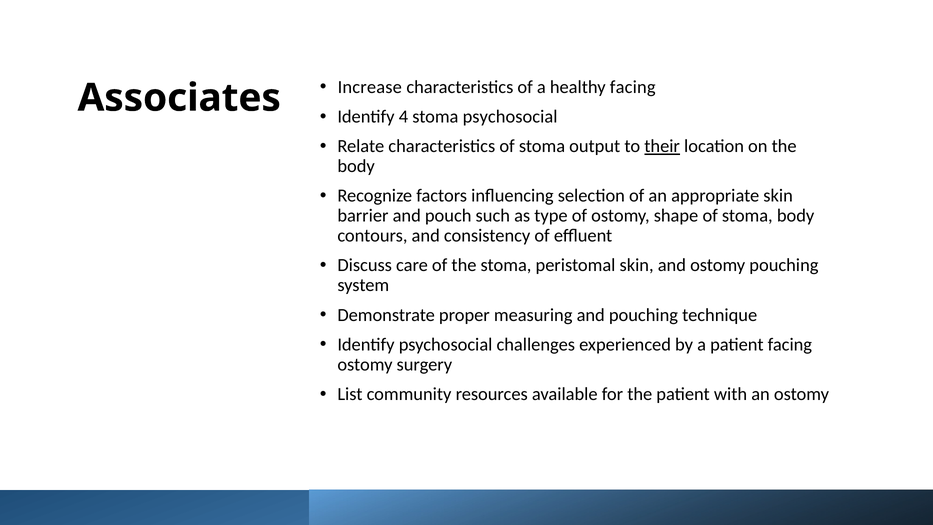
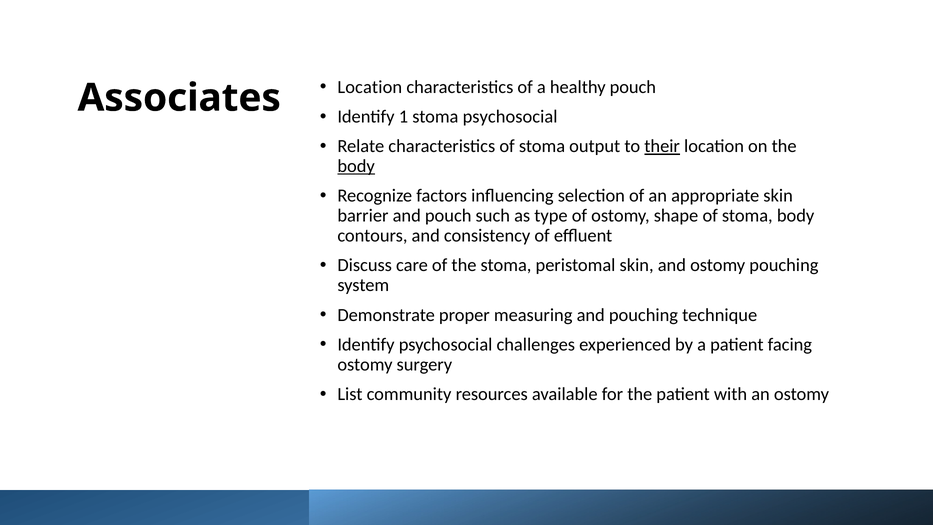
Increase: Increase -> Location (370, 87)
healthy facing: facing -> pouch (633, 87)
4: 4 -> 1 (403, 117)
body underline: none -> present (356, 166)
